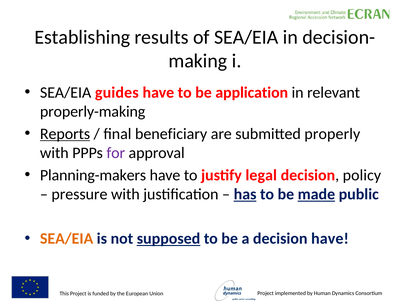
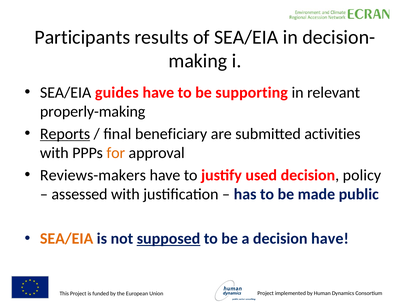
Establishing: Establishing -> Participants (82, 37)
application: application -> supporting (252, 93)
properly: properly -> activities (332, 134)
for colour: purple -> orange (116, 153)
Planning-makers: Planning-makers -> Reviews-makers (93, 175)
legal: legal -> used (261, 175)
pressure: pressure -> assessed (79, 195)
has underline: present -> none (245, 195)
made underline: present -> none (316, 195)
